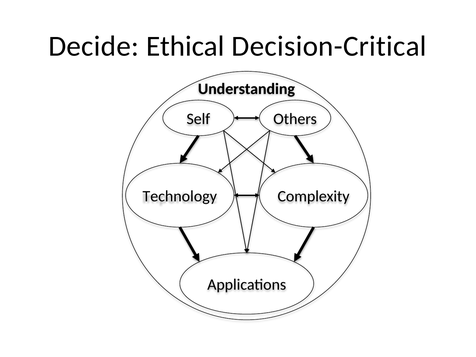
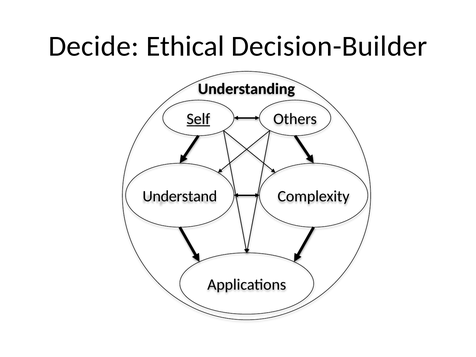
Decision-Critical: Decision-Critical -> Decision-Builder (329, 46)
Self underline: none -> present (198, 119)
Technology: Technology -> Understand (180, 196)
